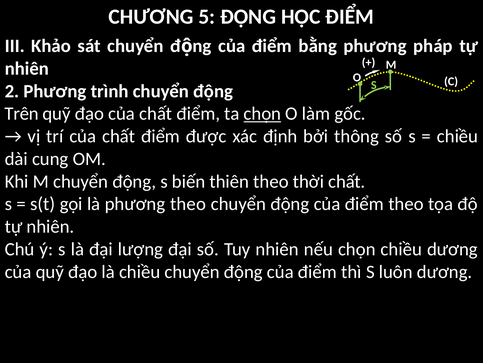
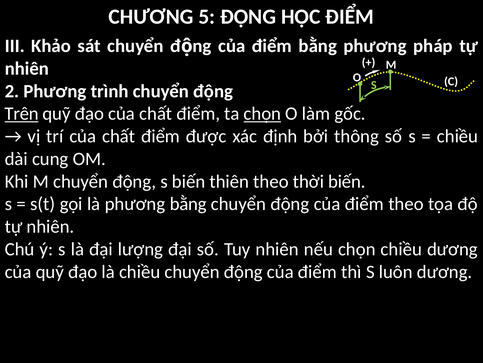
Trên underline: none -> present (22, 113)
thời chất: chất -> biến (347, 181)
phương theo: theo -> bằng (188, 204)
